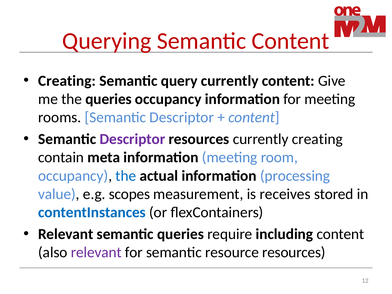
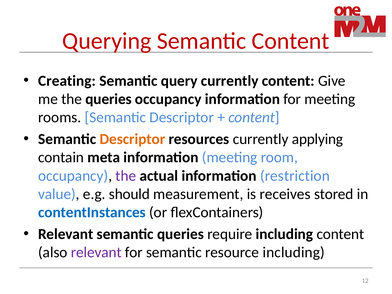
Descriptor colour: purple -> orange (132, 139)
currently creating: creating -> applying (318, 139)
the colour: blue -> purple (126, 176)
processing: processing -> restriction (295, 176)
scopes: scopes -> should (129, 194)
resource resources: resources -> including (294, 252)
